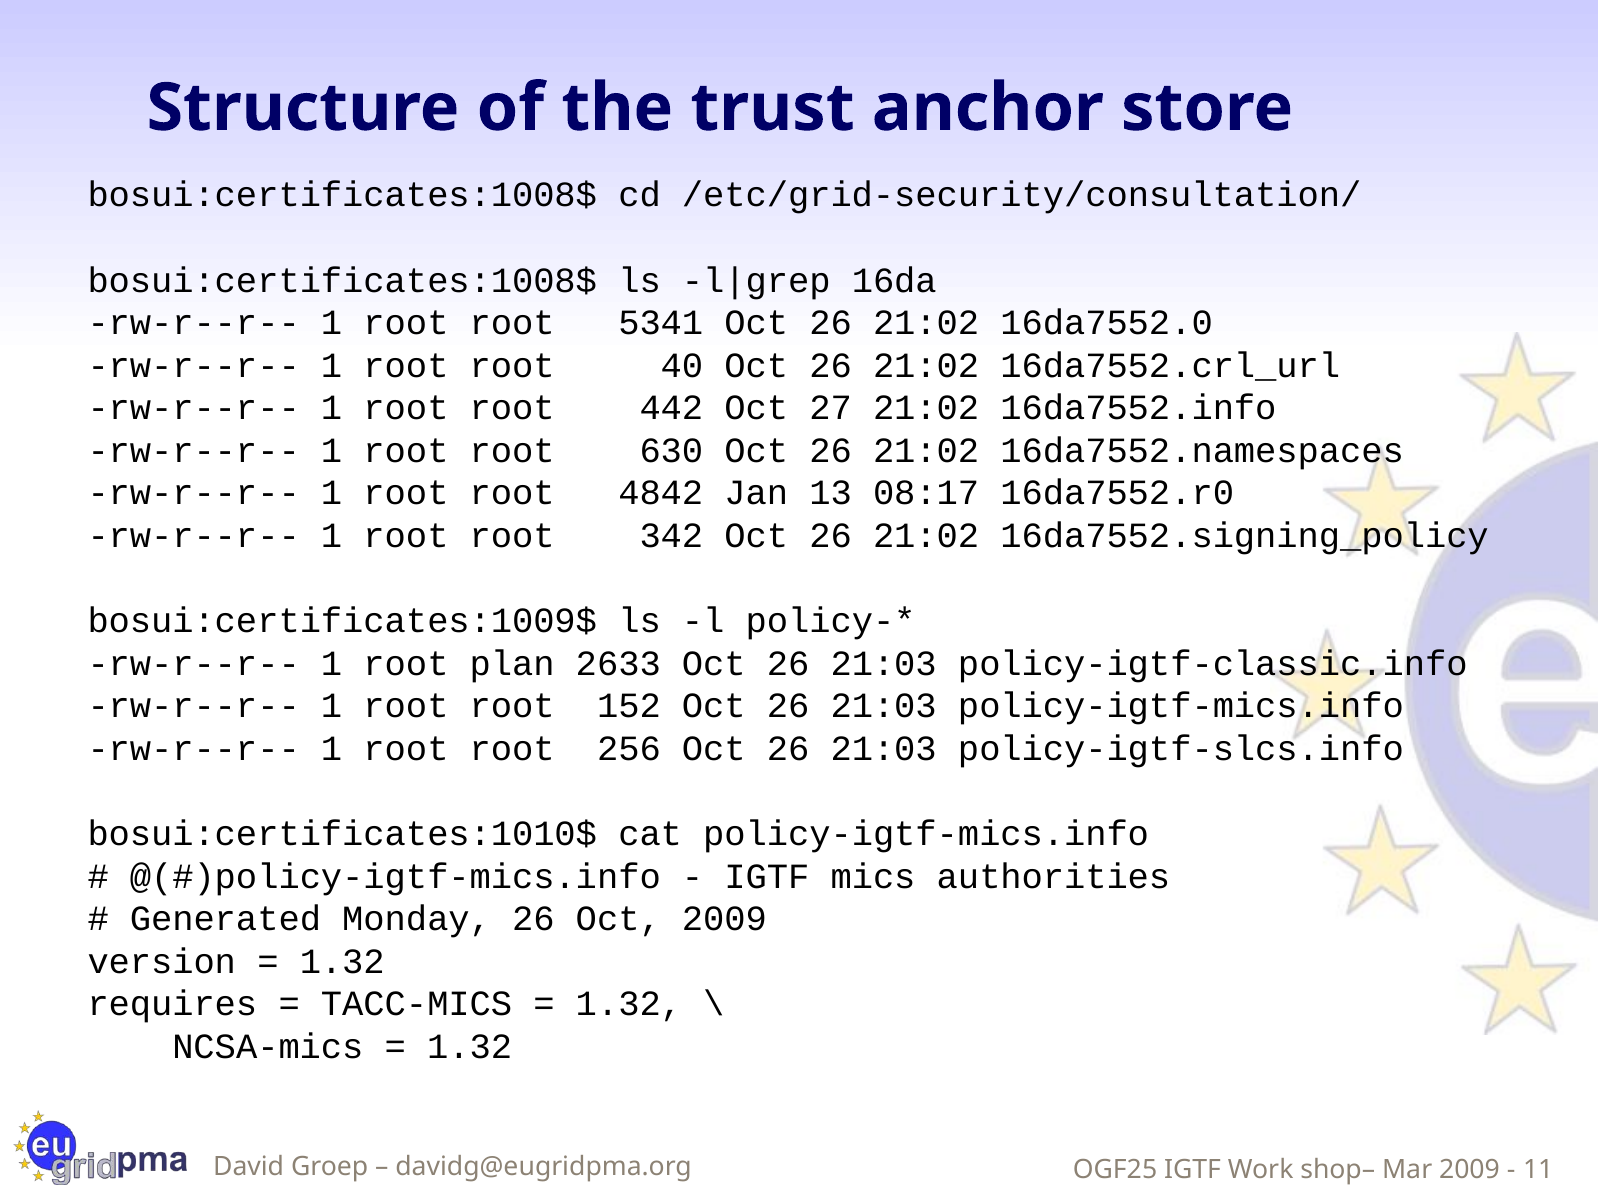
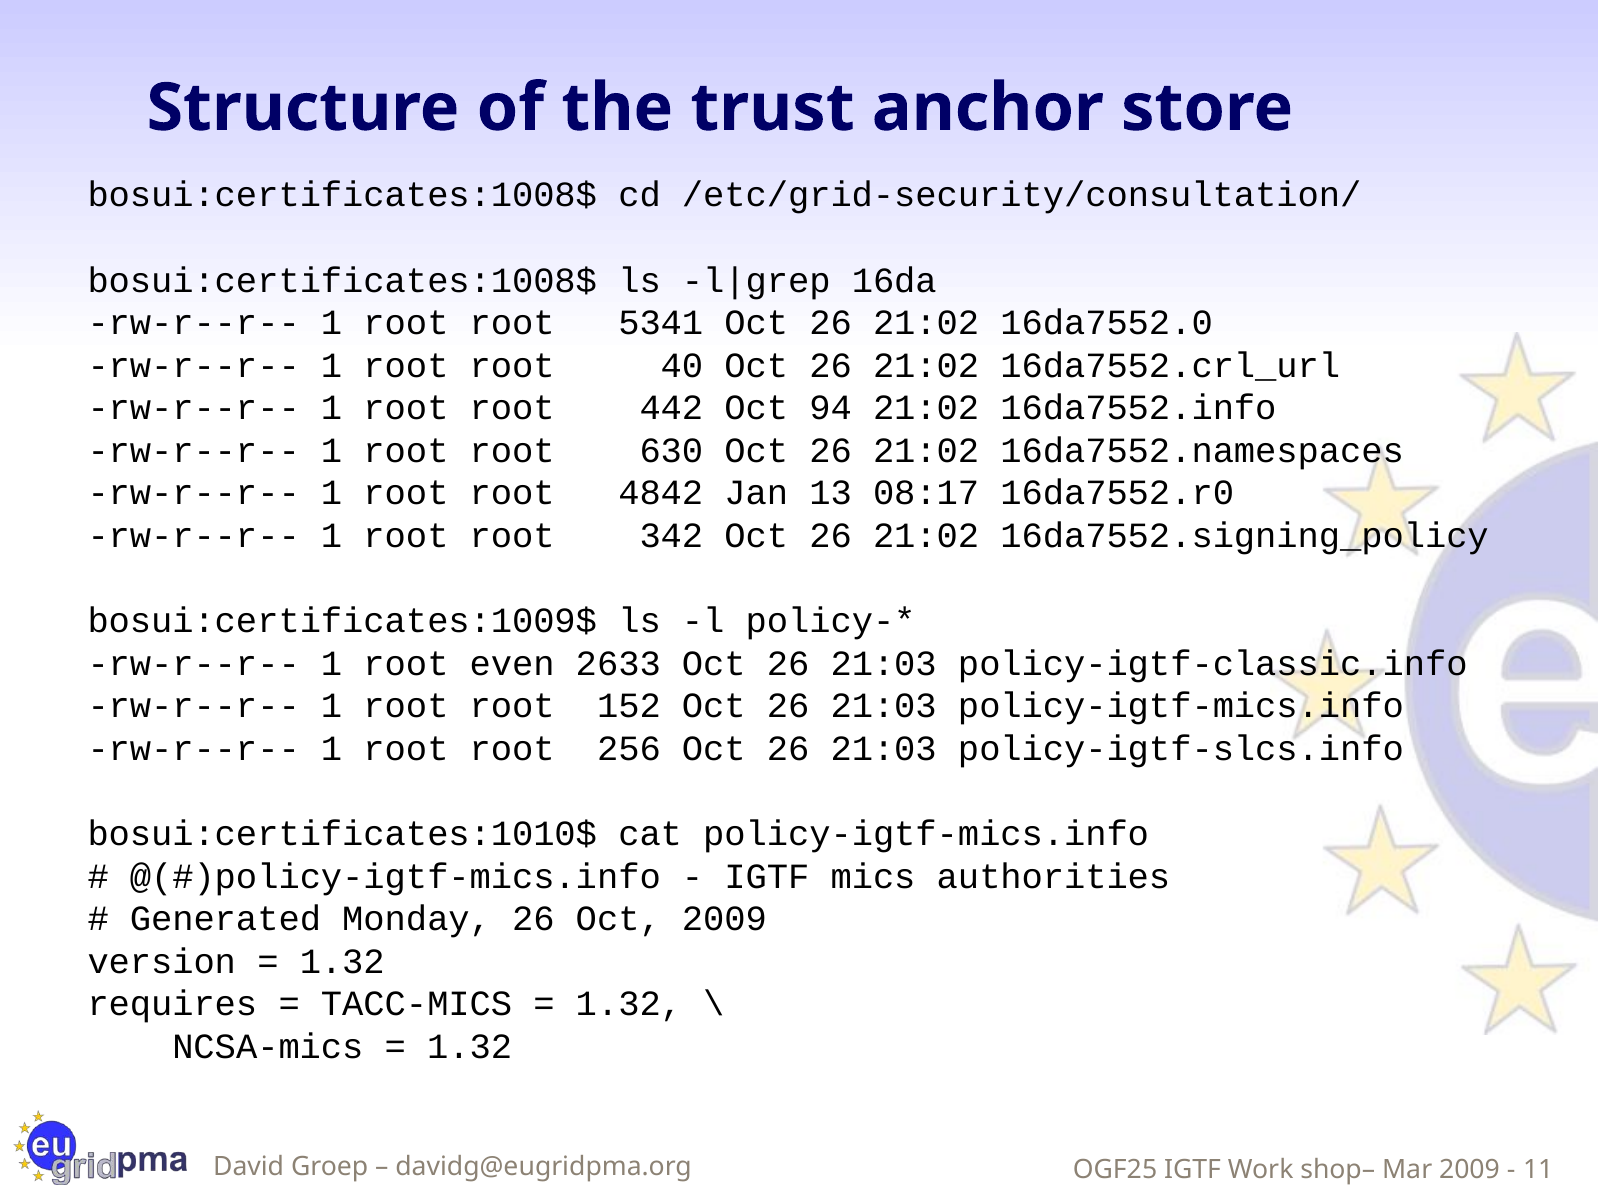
27: 27 -> 94 (831, 408)
plan: plan -> even (512, 664)
